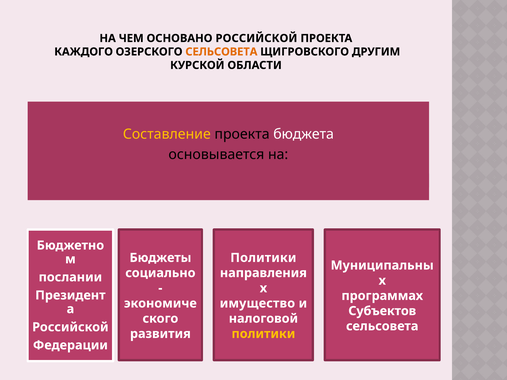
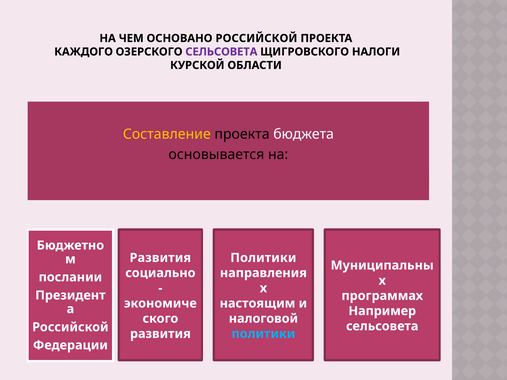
СЕЛЬСОВЕТА colour: orange -> purple (221, 52)
ДРУГИМ: ДРУГИМ -> НАЛОГИ (376, 52)
Бюджеты: Бюджеты -> Развития (160, 258)
имущество: имущество -> настоящим (257, 304)
Субъектов: Субъектов -> Например (382, 311)
политики colour: yellow -> light blue (263, 334)
